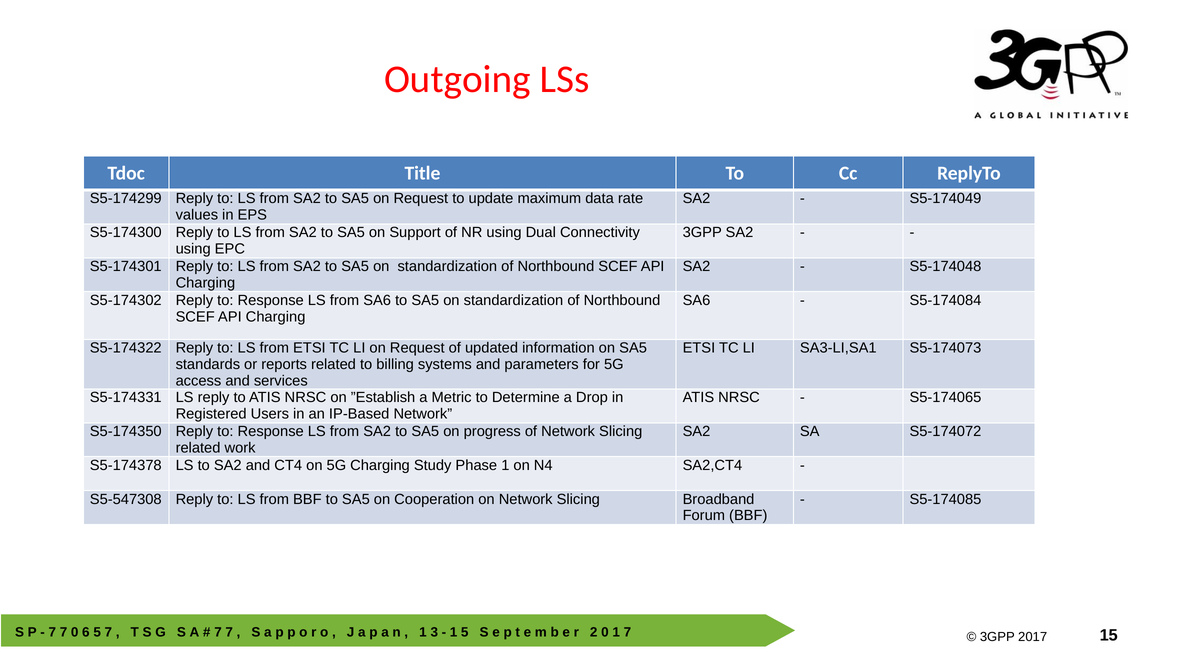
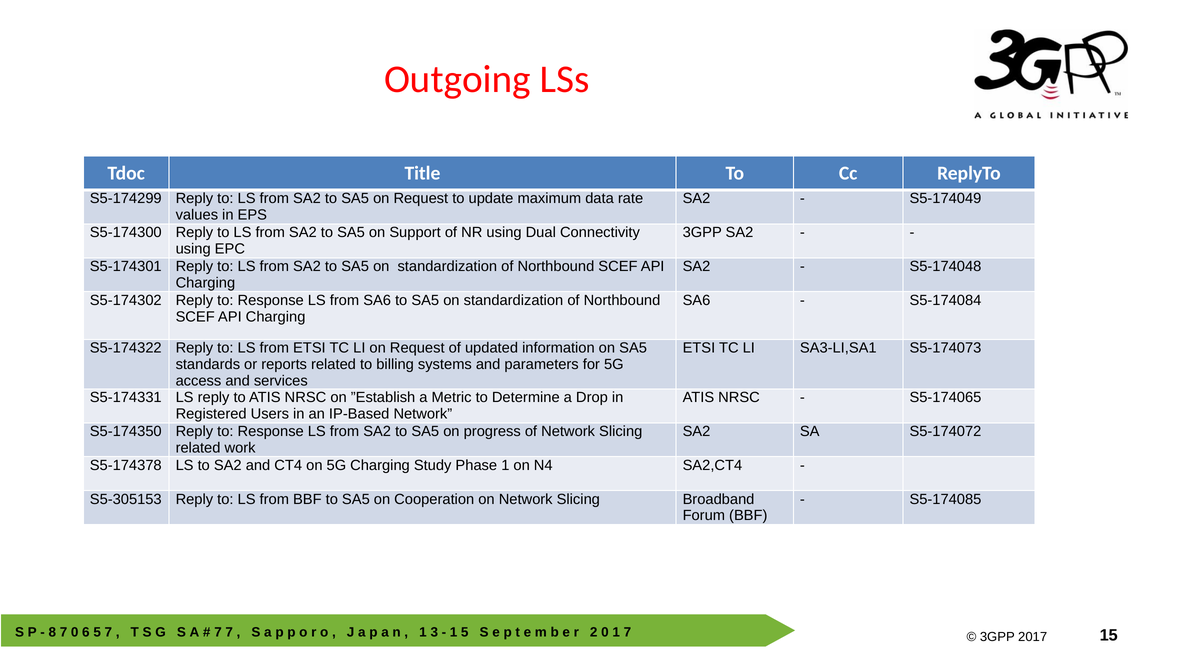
S5-547308: S5-547308 -> S5-305153 (126, 499)
7: 7 -> 8 (52, 632)
